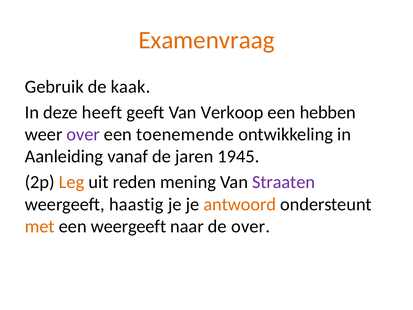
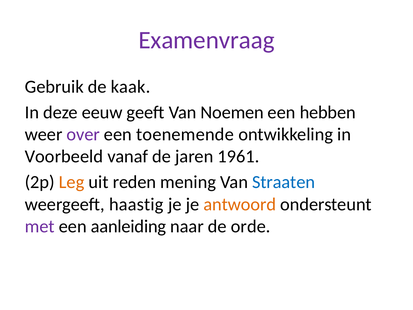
Examenvraag colour: orange -> purple (206, 40)
heeft: heeft -> eeuw (102, 112)
Verkoop: Verkoop -> Noemen (232, 112)
Aanleiding: Aanleiding -> Voorbeeld (64, 156)
1945: 1945 -> 1961 (238, 156)
Straaten colour: purple -> blue (284, 182)
met colour: orange -> purple (40, 226)
een weergeeft: weergeeft -> aanleiding (129, 226)
de over: over -> orde (251, 226)
